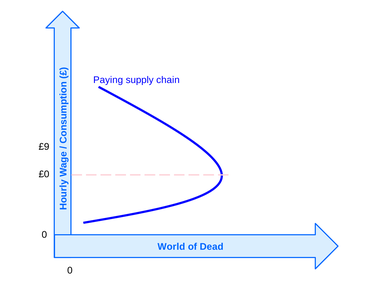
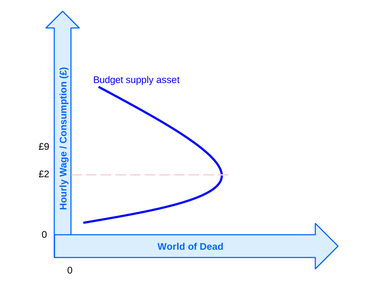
Paying: Paying -> Budget (108, 80)
chain: chain -> asset (168, 80)
£0: £0 -> £2 (44, 174)
